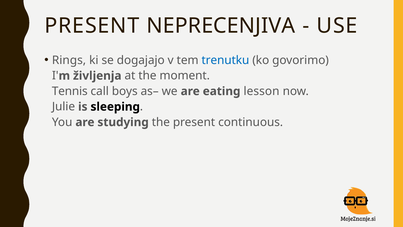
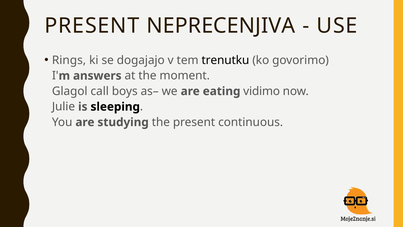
trenutku colour: blue -> black (225, 60)
življenja: življenja -> answers (97, 76)
Tennis: Tennis -> Glagol (70, 91)
lesson: lesson -> vidimo (262, 91)
